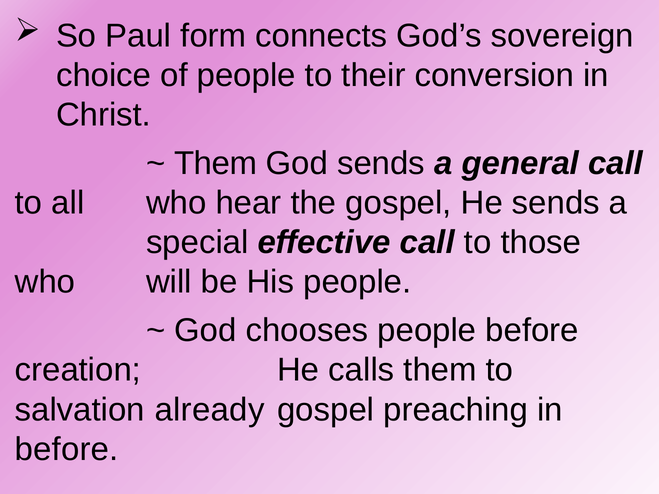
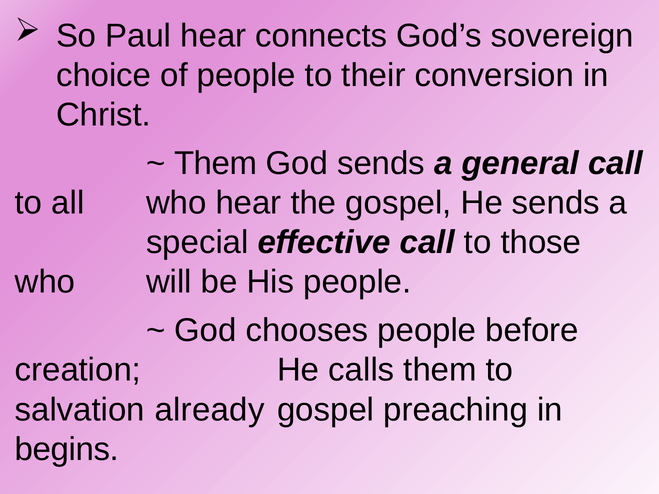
Paul form: form -> hear (213, 36)
before: before -> begins (67, 449)
